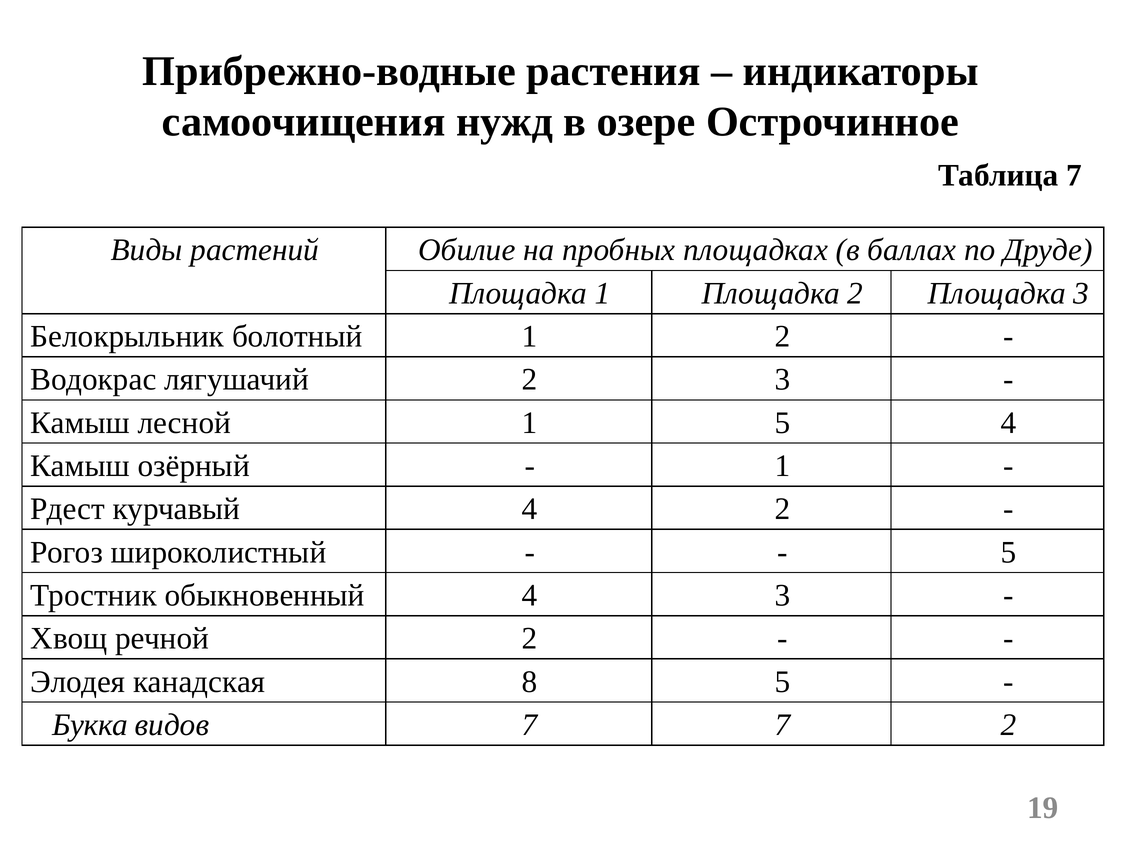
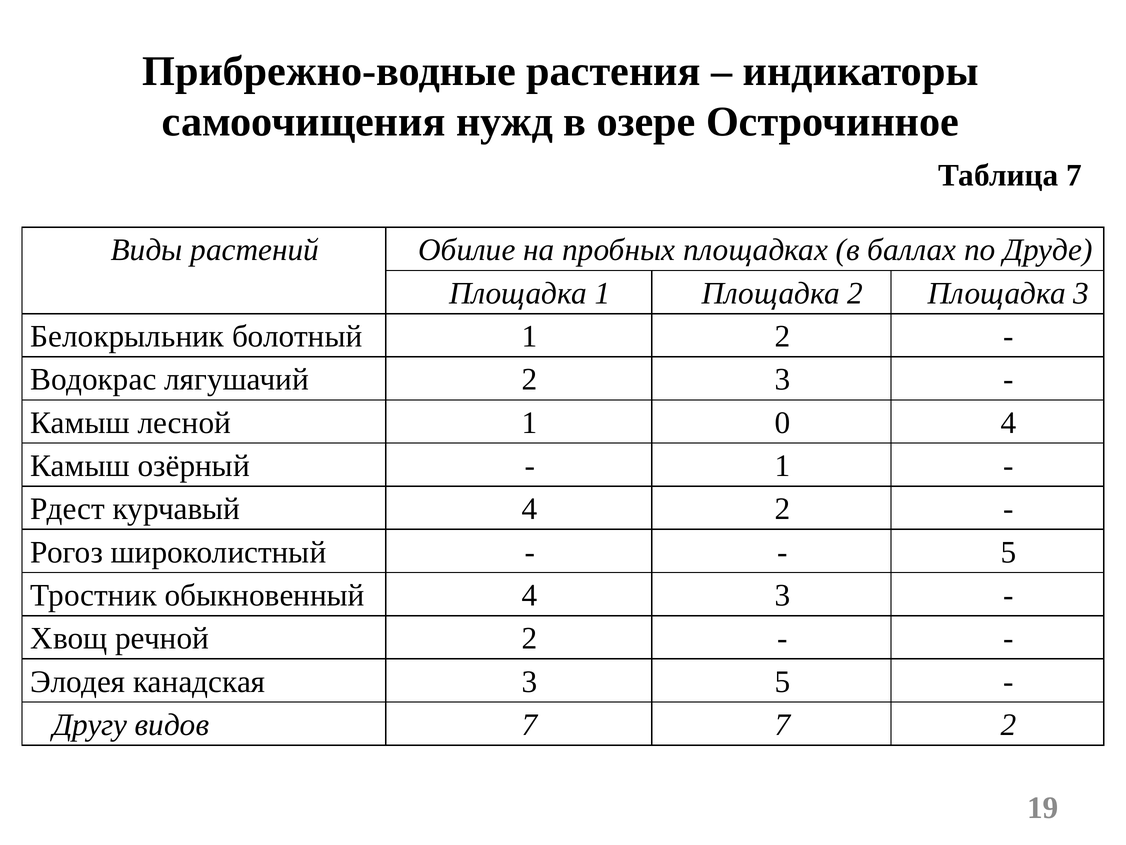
1 5: 5 -> 0 (782, 423)
канадская 8: 8 -> 3 (530, 681)
Букка: Букка -> Другу (90, 724)
